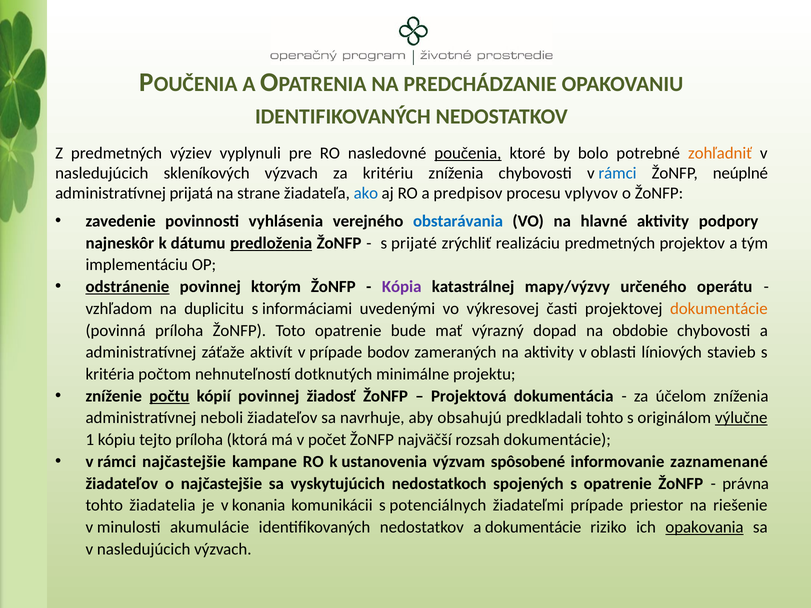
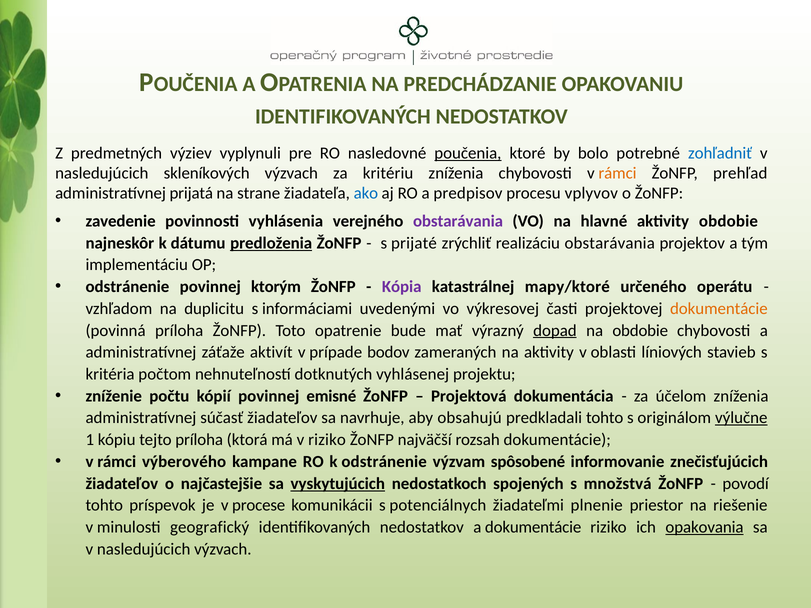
zohľadniť colour: orange -> blue (720, 153)
rámci colour: blue -> orange (617, 173)
neúplné: neúplné -> prehľad (740, 173)
obstarávania colour: blue -> purple (458, 221)
aktivity podpory: podpory -> obdobie (728, 221)
realizáciu predmetných: predmetných -> obstarávania (610, 243)
odstránenie underline: present -> none (127, 287)
mapy/výzvy: mapy/výzvy -> mapy/ktoré (567, 287)
dopad underline: none -> present (555, 331)
minimálne: minimálne -> vyhlásenej (413, 374)
počtu underline: present -> none (169, 396)
žiadosť: žiadosť -> emisné (331, 396)
neboli: neboli -> súčasť (222, 418)
v počet: počet -> riziko (327, 440)
rámci najčastejšie: najčastejšie -> výberového (184, 462)
k ustanovenia: ustanovenia -> odstránenie (384, 462)
zaznamenané: zaznamenané -> znečisťujúcich (719, 462)
vyskytujúcich underline: none -> present (338, 484)
s opatrenie: opatrenie -> množstvá (618, 484)
právna: právna -> povodí (746, 484)
žiadatelia: žiadatelia -> príspevok (163, 506)
konania: konania -> procese (259, 506)
žiadateľmi prípade: prípade -> plnenie (597, 506)
akumulácie: akumulácie -> geografický (210, 527)
